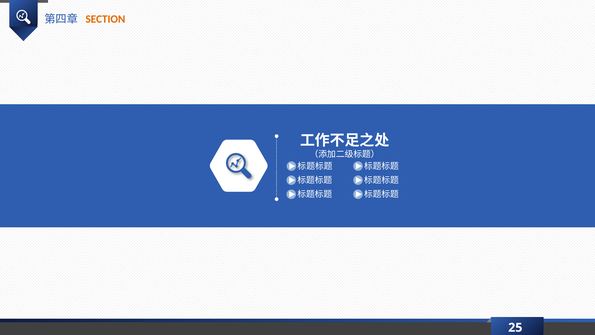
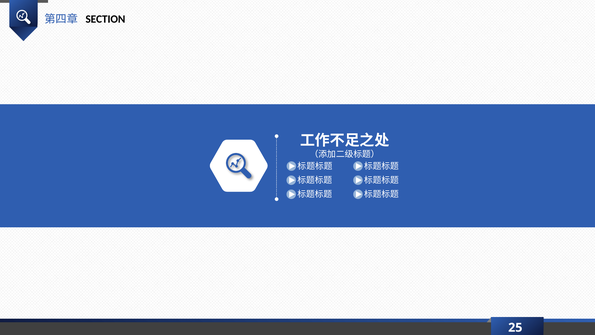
SECTION colour: orange -> black (105, 19)
